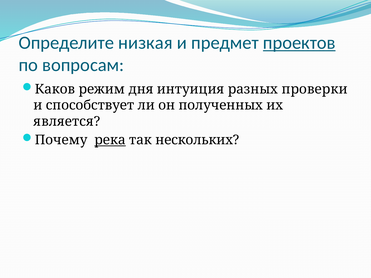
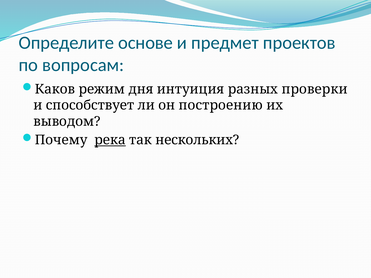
низкая: низкая -> основе (146, 43)
проектов underline: present -> none (299, 43)
полученных: полученных -> построению (221, 105)
является: является -> выводом (67, 121)
